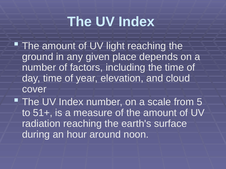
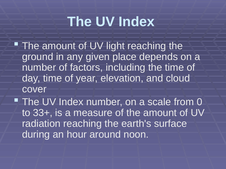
5: 5 -> 0 (200, 102)
51+: 51+ -> 33+ (43, 113)
